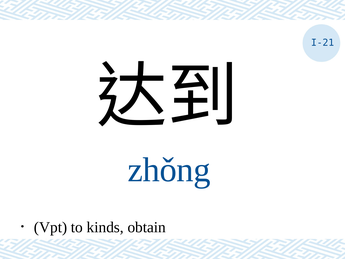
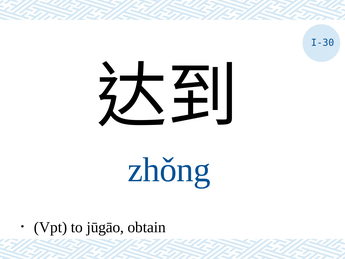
I-21: I-21 -> I-30 (323, 43)
kinds: kinds -> jūgāo (105, 227)
